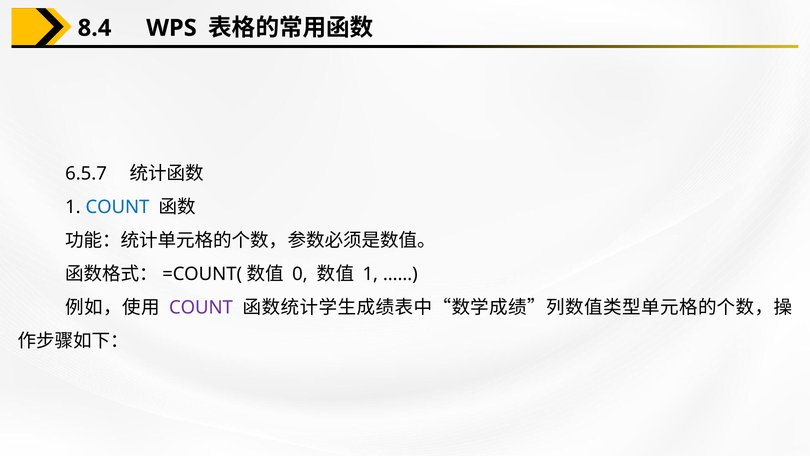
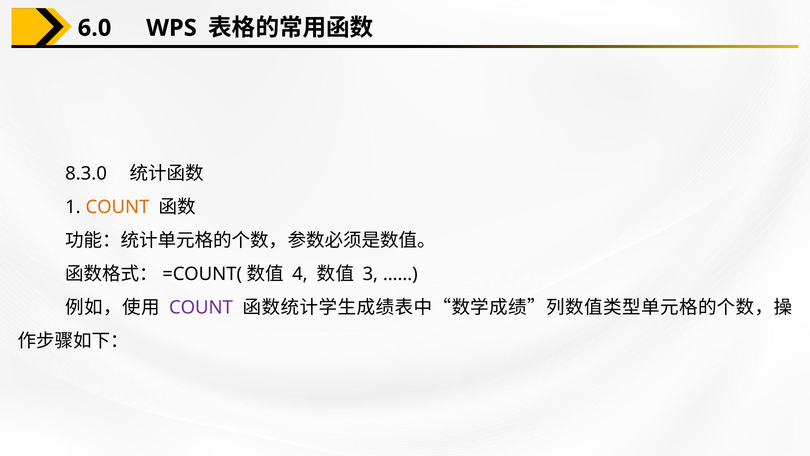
8.4: 8.4 -> 6.0 (95, 28)
6.5.7: 6.5.7 -> 8.3.0 (86, 174)
COUNT colour: blue -> orange (117, 207)
0: 0 -> 4 (300, 274)
1: 1 -> 3 (370, 274)
